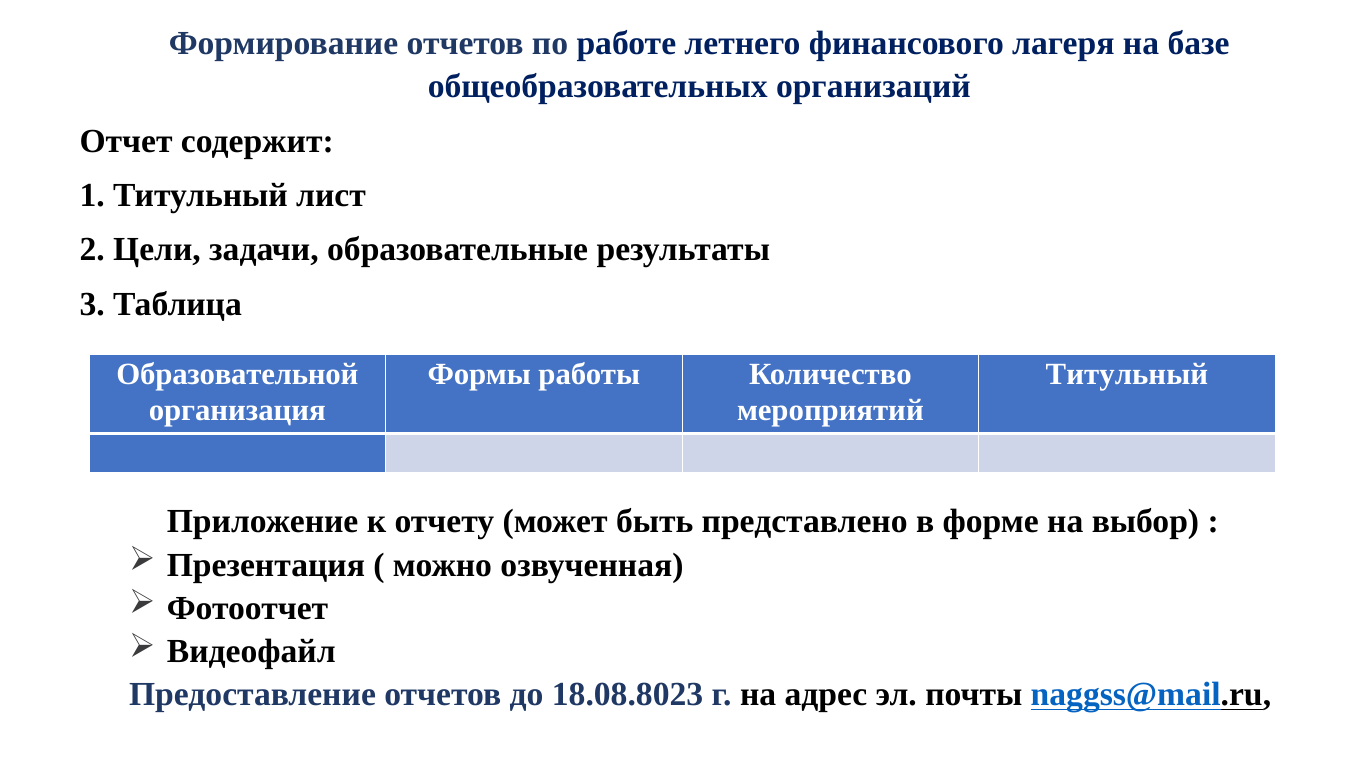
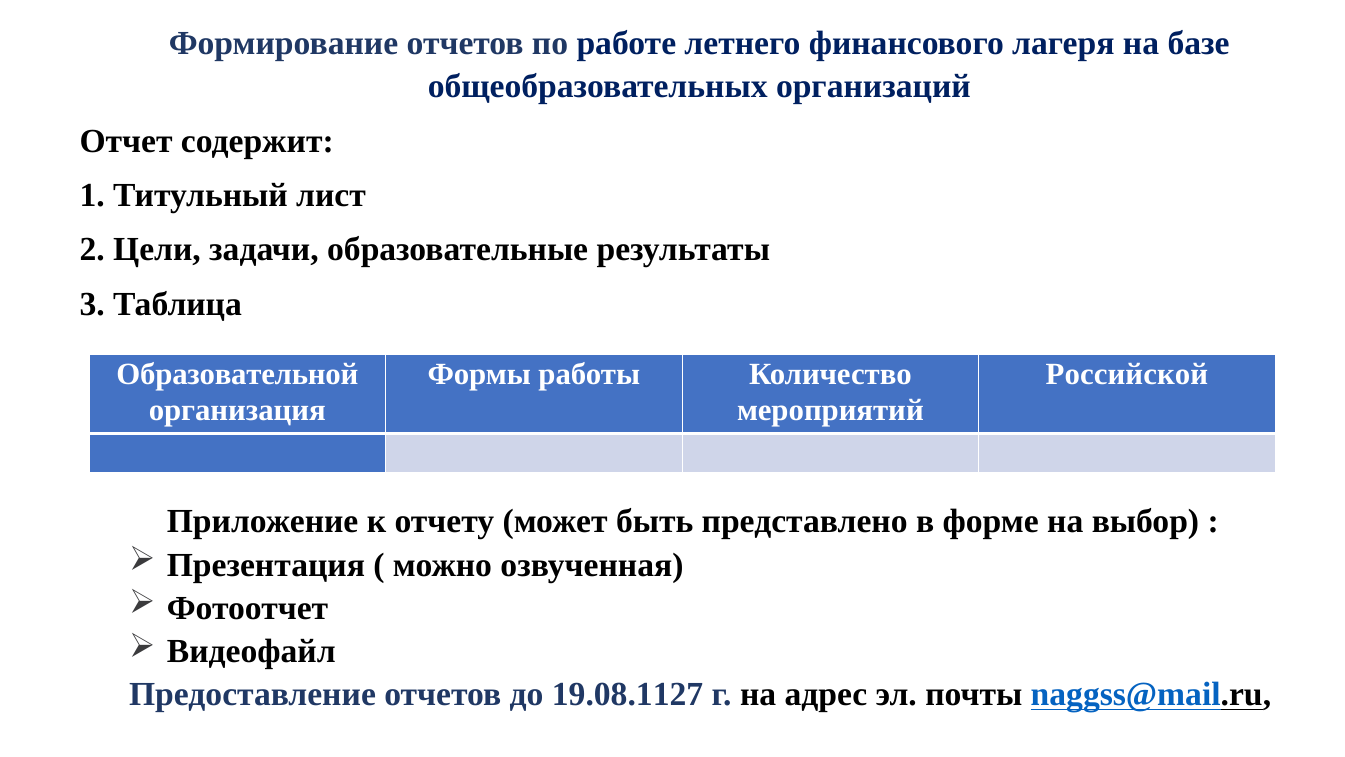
Титульный: Титульный -> Российской (1127, 374)
18.08.8023: 18.08.8023 -> 19.08.1127 (628, 694)
